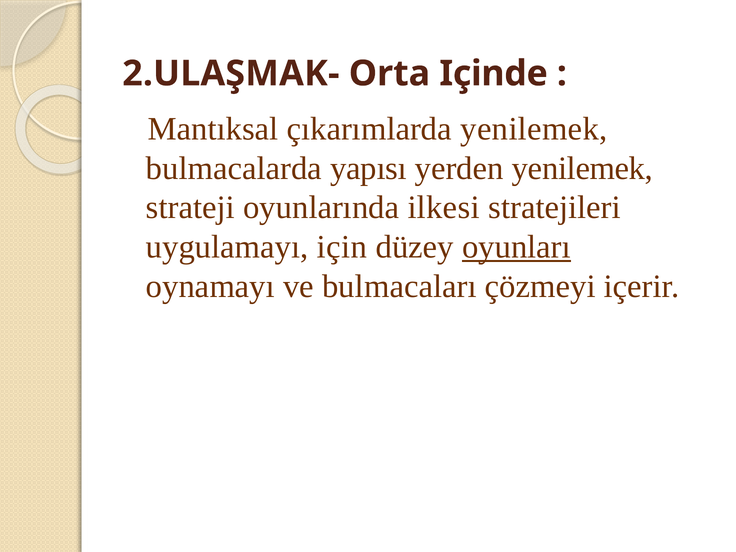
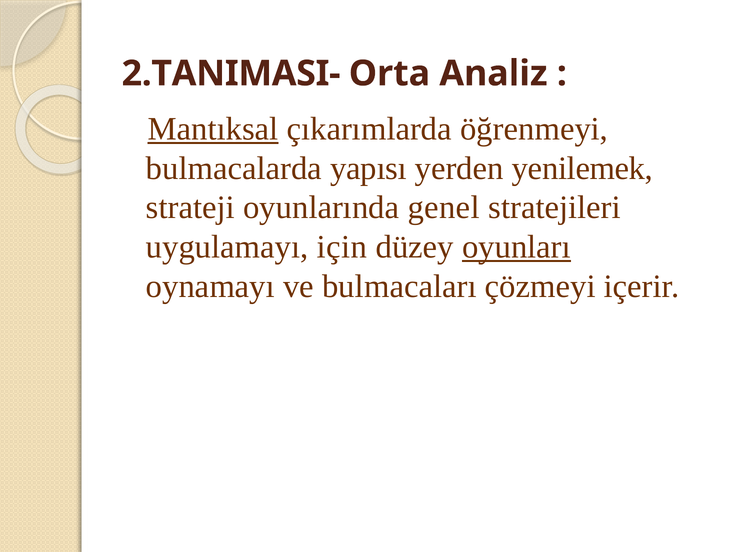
2.ULAŞMAK-: 2.ULAŞMAK- -> 2.TANIMASI- (231, 74)
Içinde: Içinde -> Analiz (493, 74)
Mantıksal underline: none -> present (213, 129)
çıkarımlarda yenilemek: yenilemek -> öğrenmeyi (534, 129)
ilkesi: ilkesi -> genel (444, 208)
